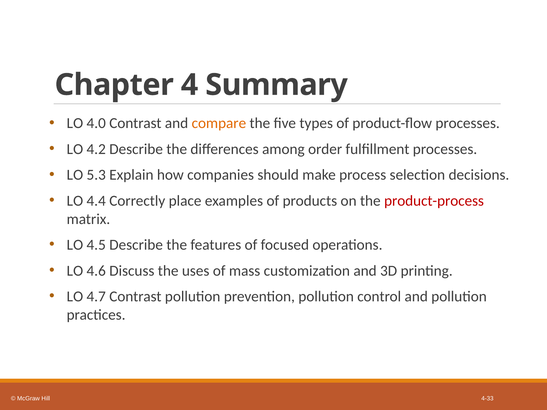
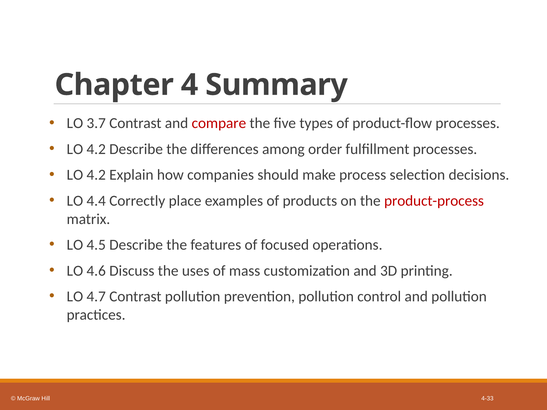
4.0: 4.0 -> 3.7 (96, 123)
compare colour: orange -> red (219, 123)
5.3: 5.3 -> 4.2 (96, 175)
